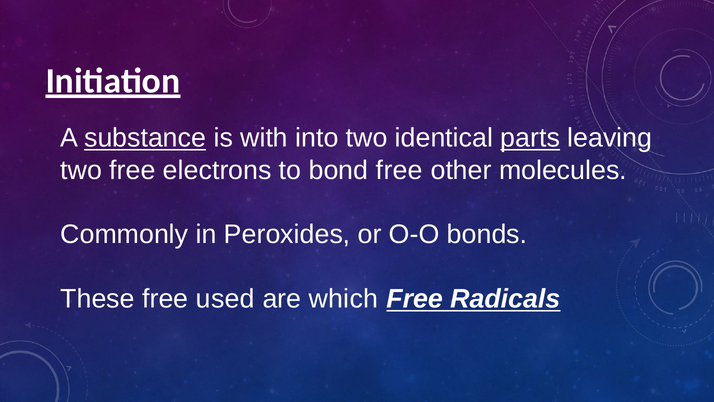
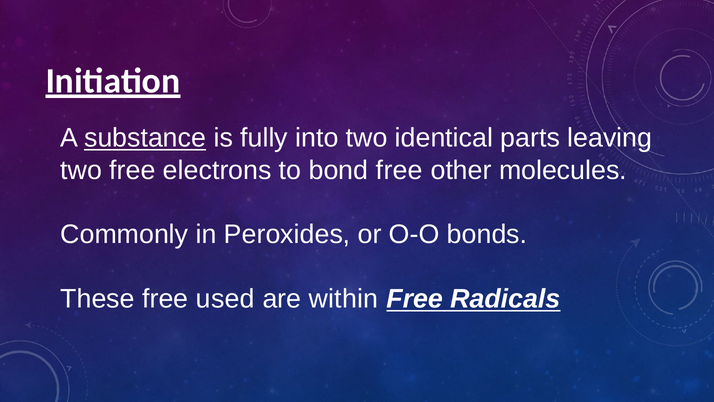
with: with -> fully (264, 138)
parts underline: present -> none (530, 138)
which: which -> within (343, 299)
